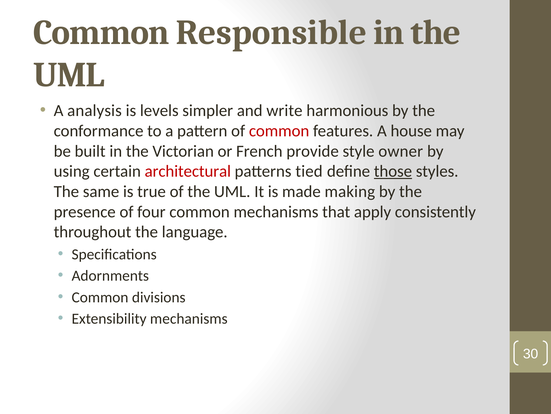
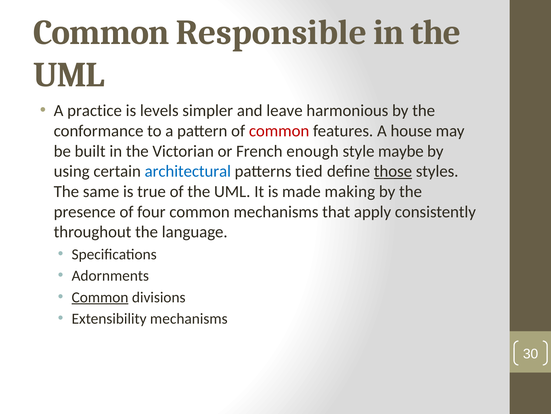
analysis: analysis -> practice (95, 110)
write: write -> leave (284, 110)
provide: provide -> enough (313, 151)
owner: owner -> maybe (401, 151)
architectural colour: red -> blue (188, 171)
Common underline: none -> present (100, 297)
